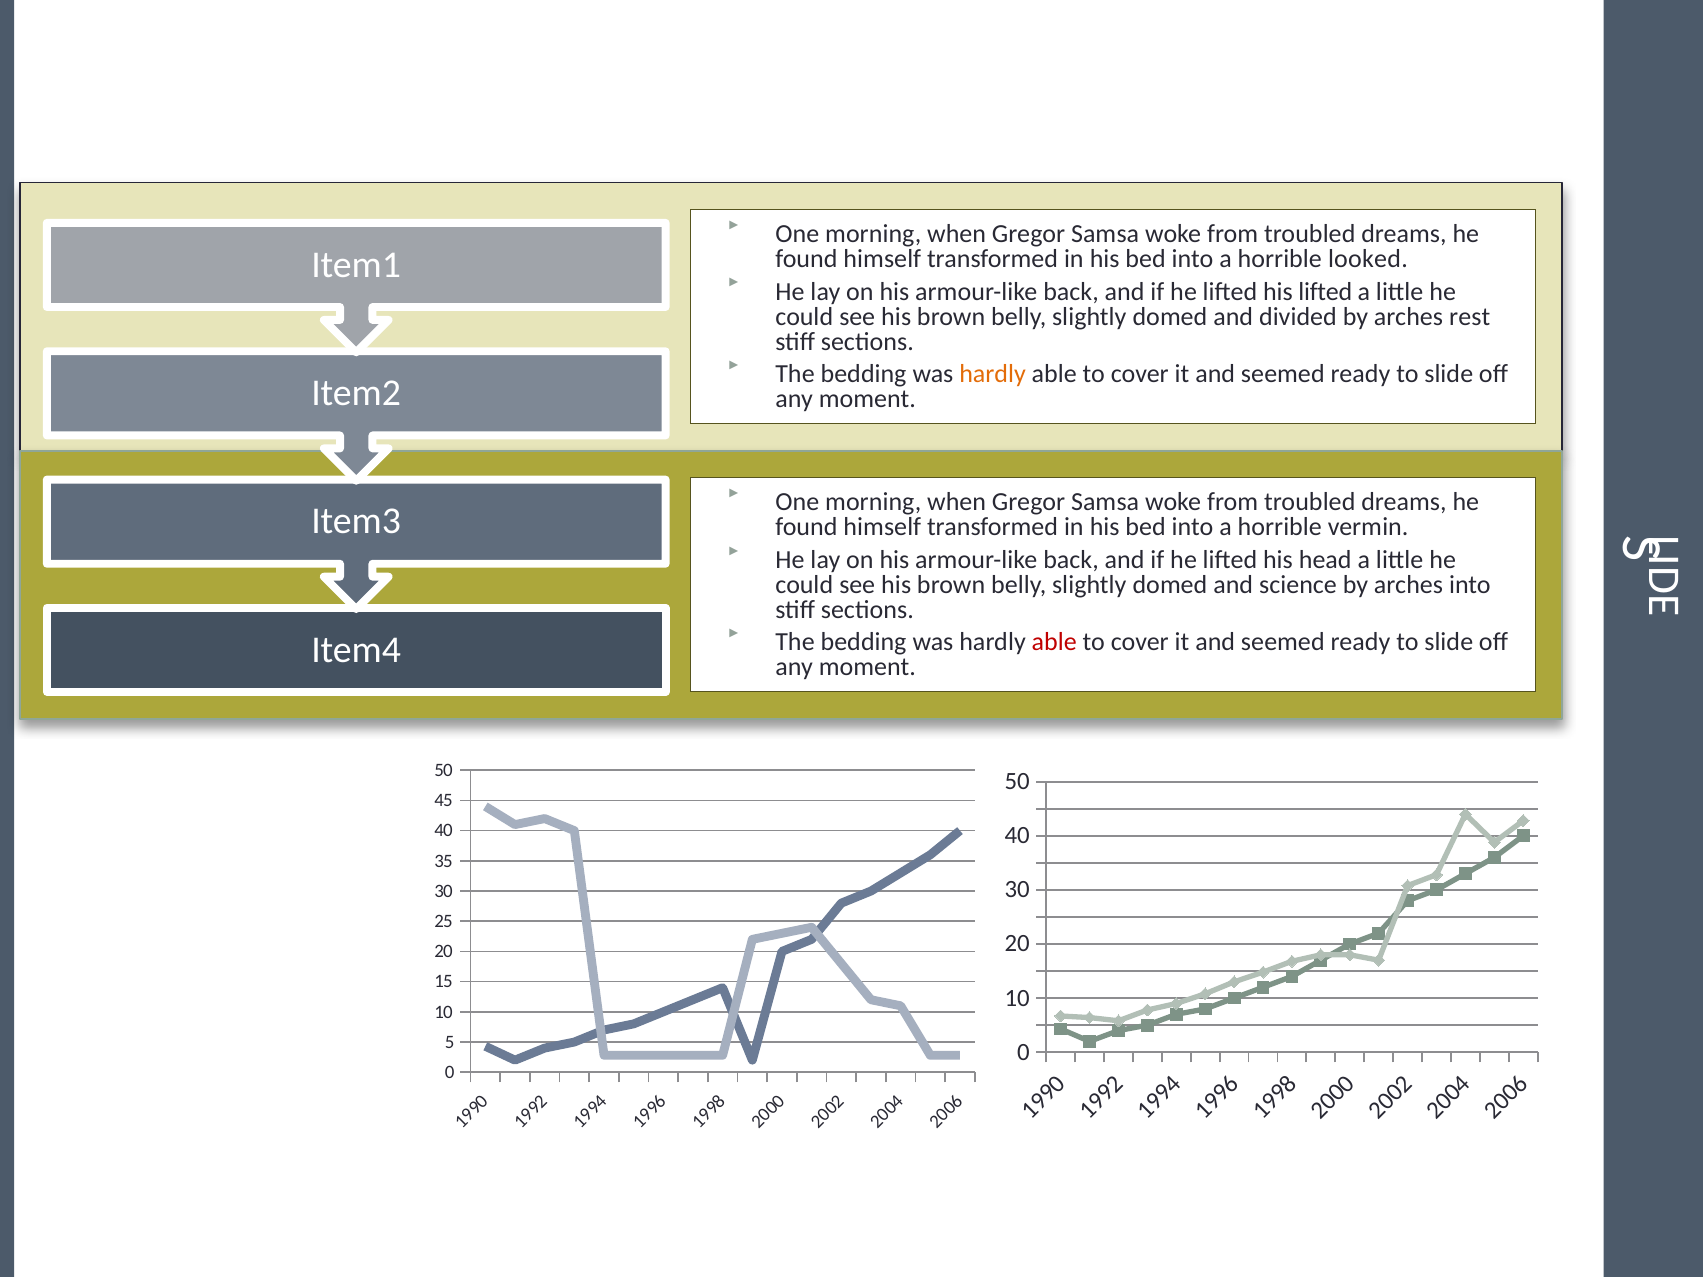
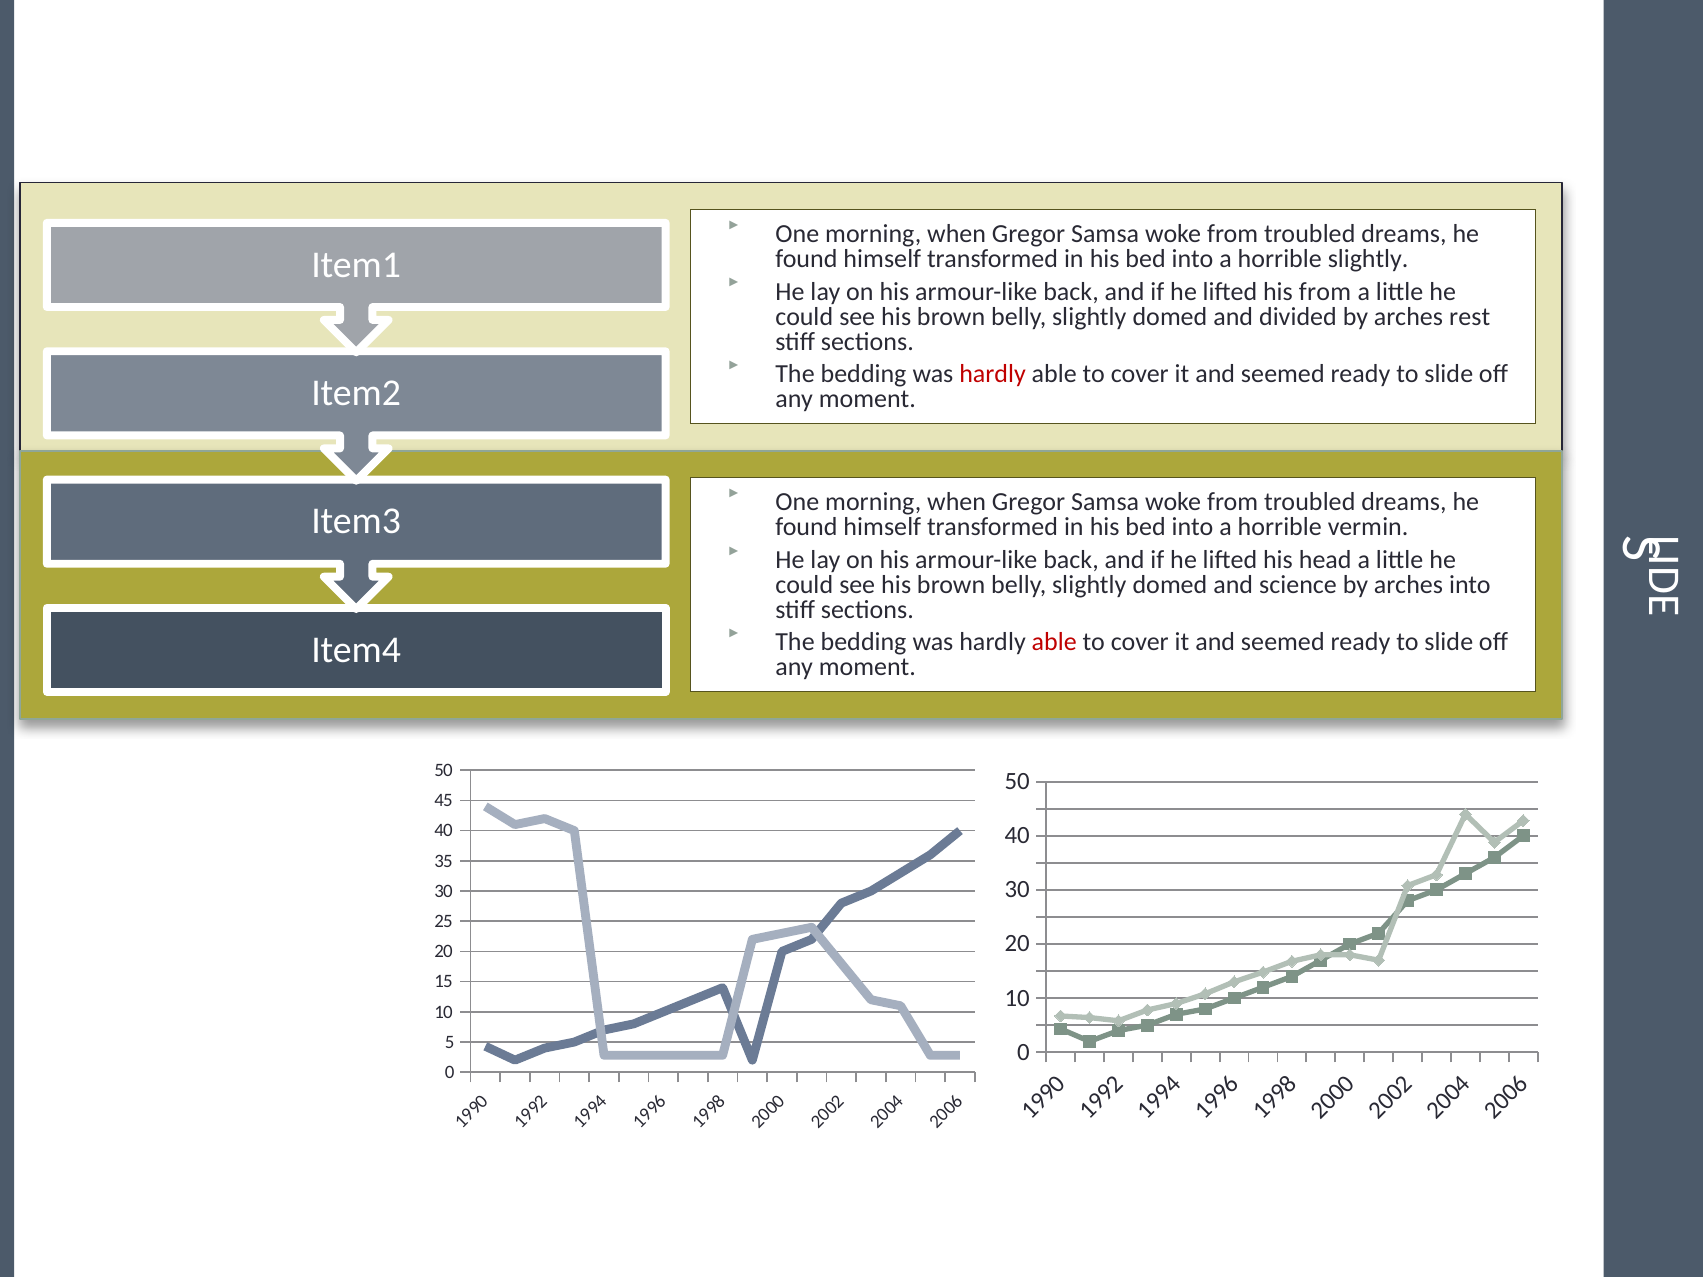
horrible looked: looked -> slightly (1368, 259)
his lifted: lifted -> from (1325, 292)
hardly colour: orange -> red (993, 374)
